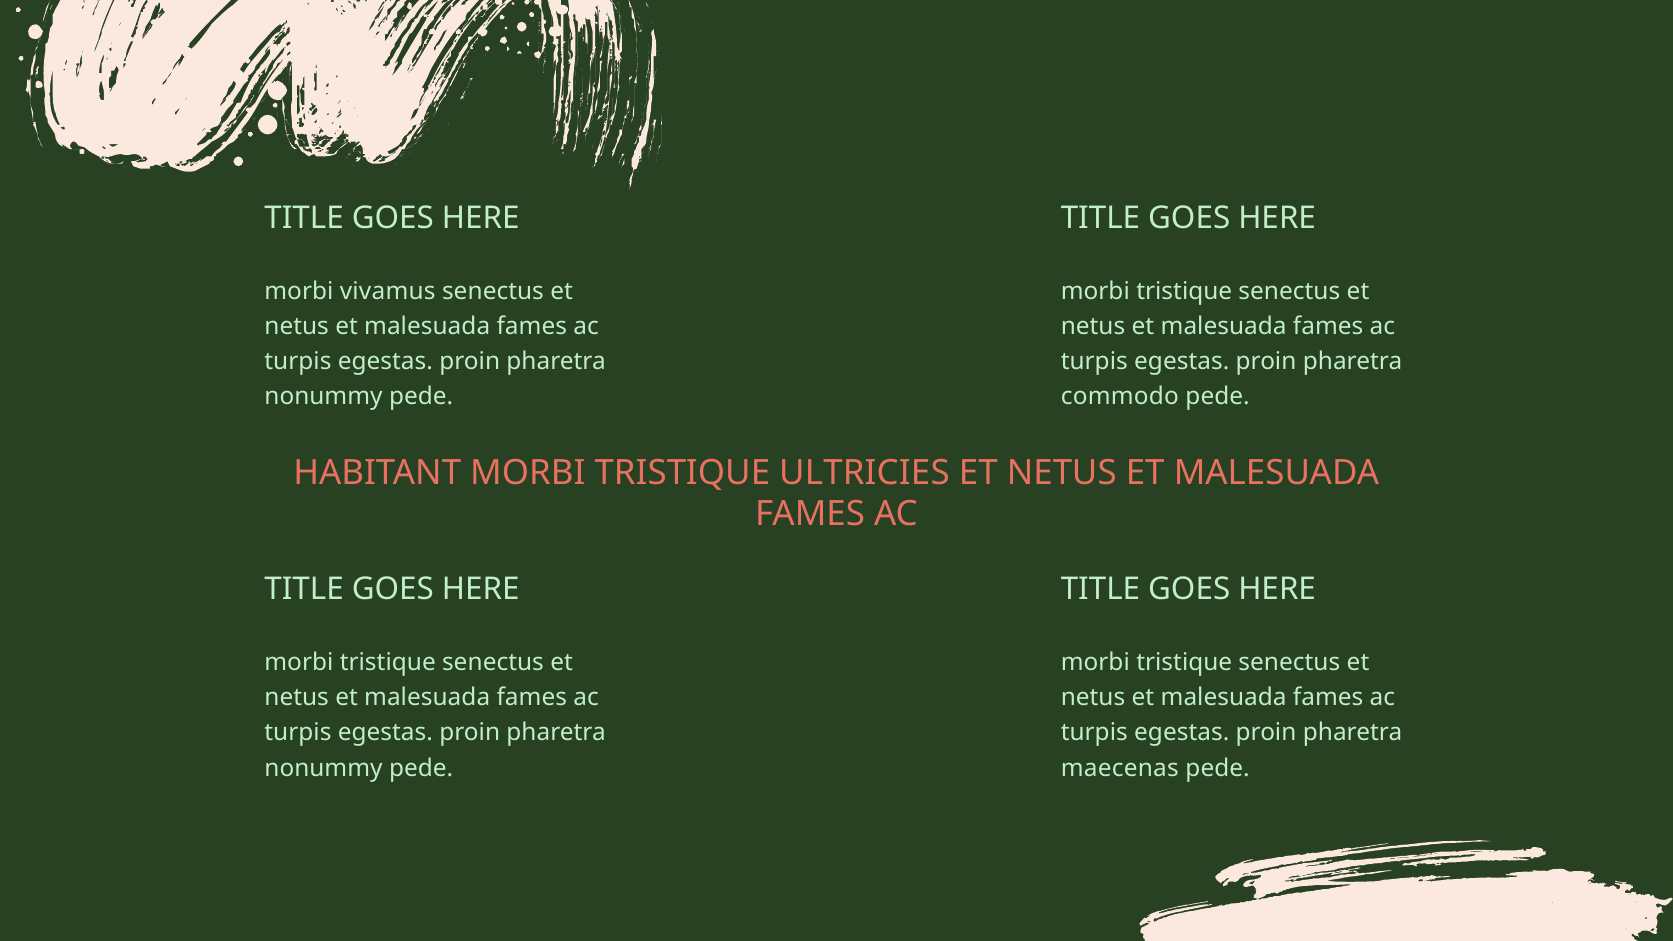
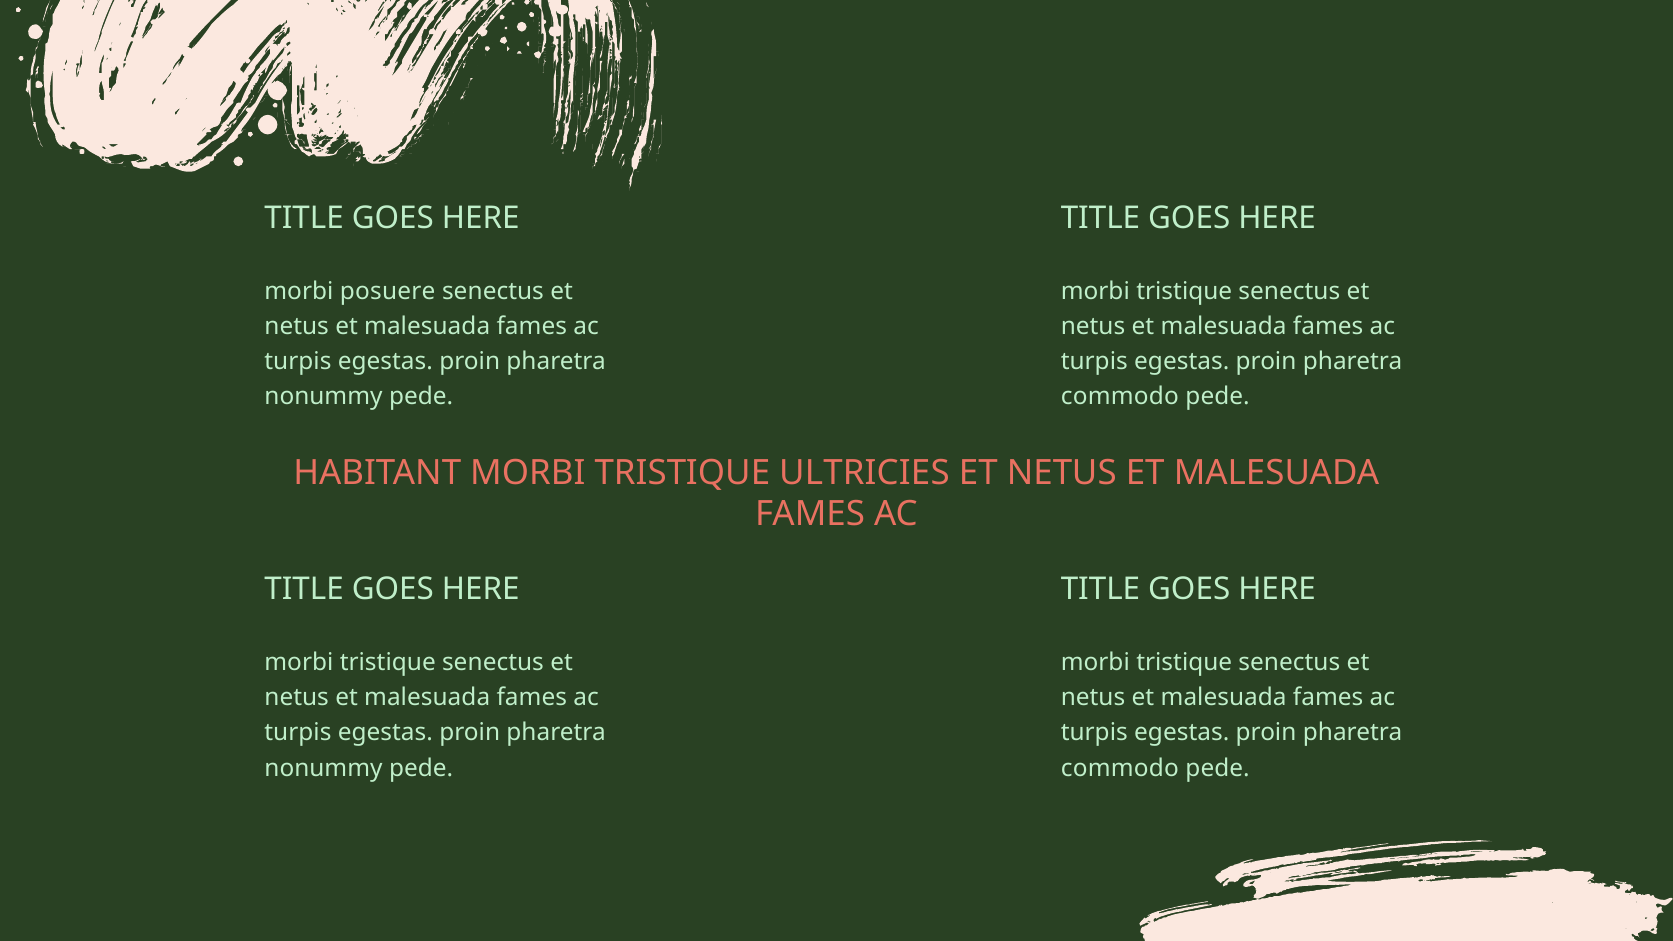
vivamus: vivamus -> posuere (388, 291)
maecenas: maecenas -> commodo (1120, 768)
